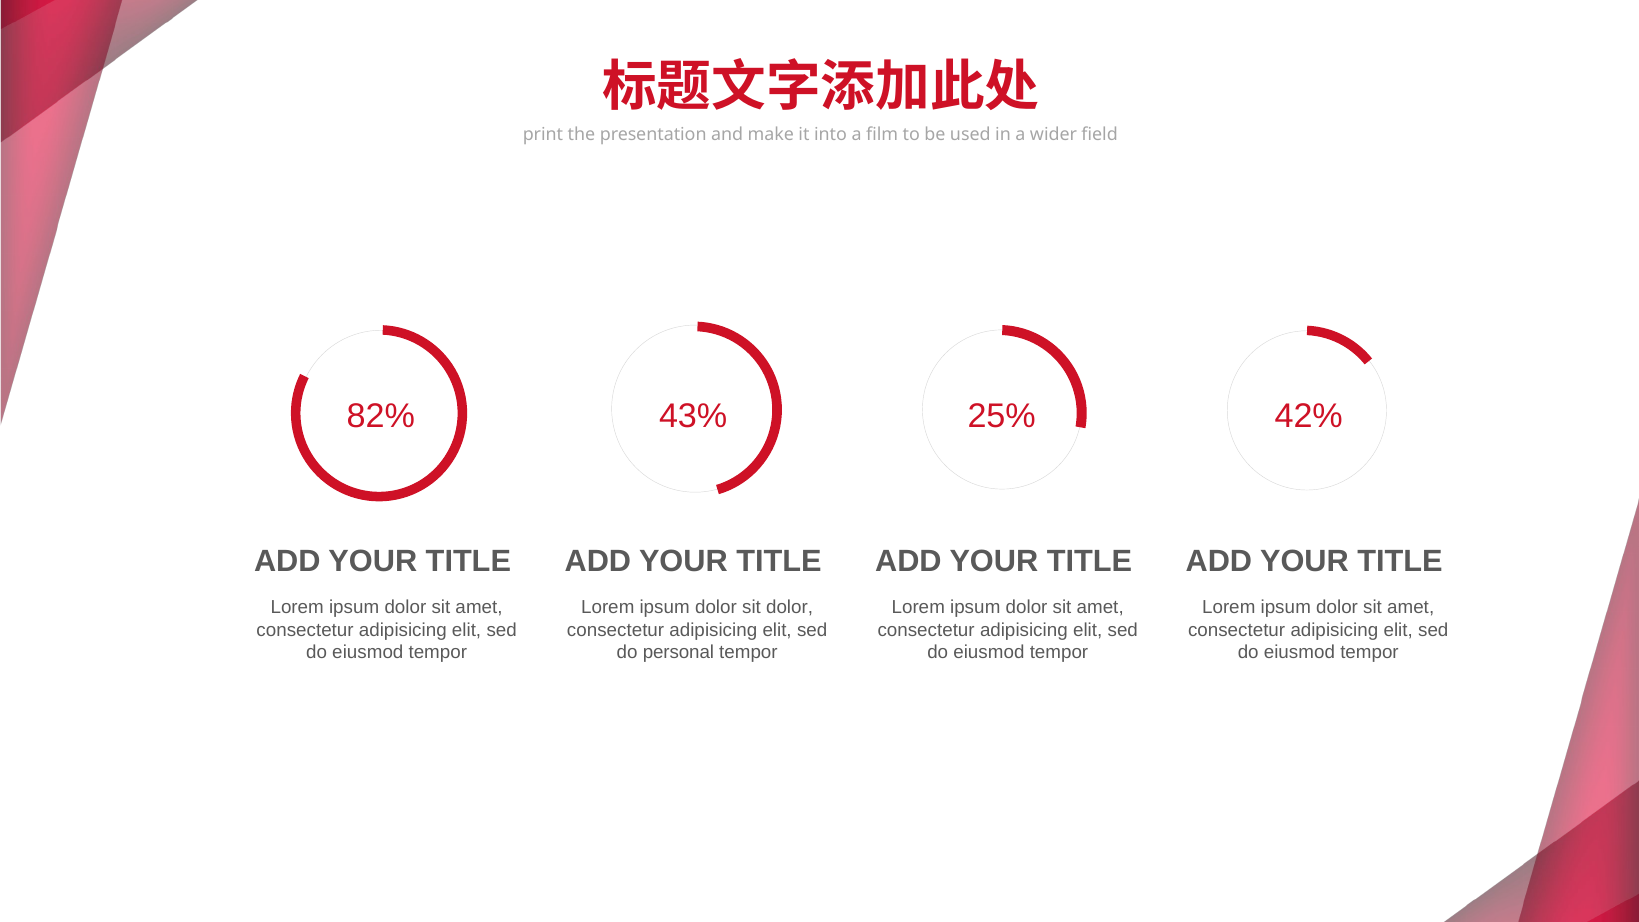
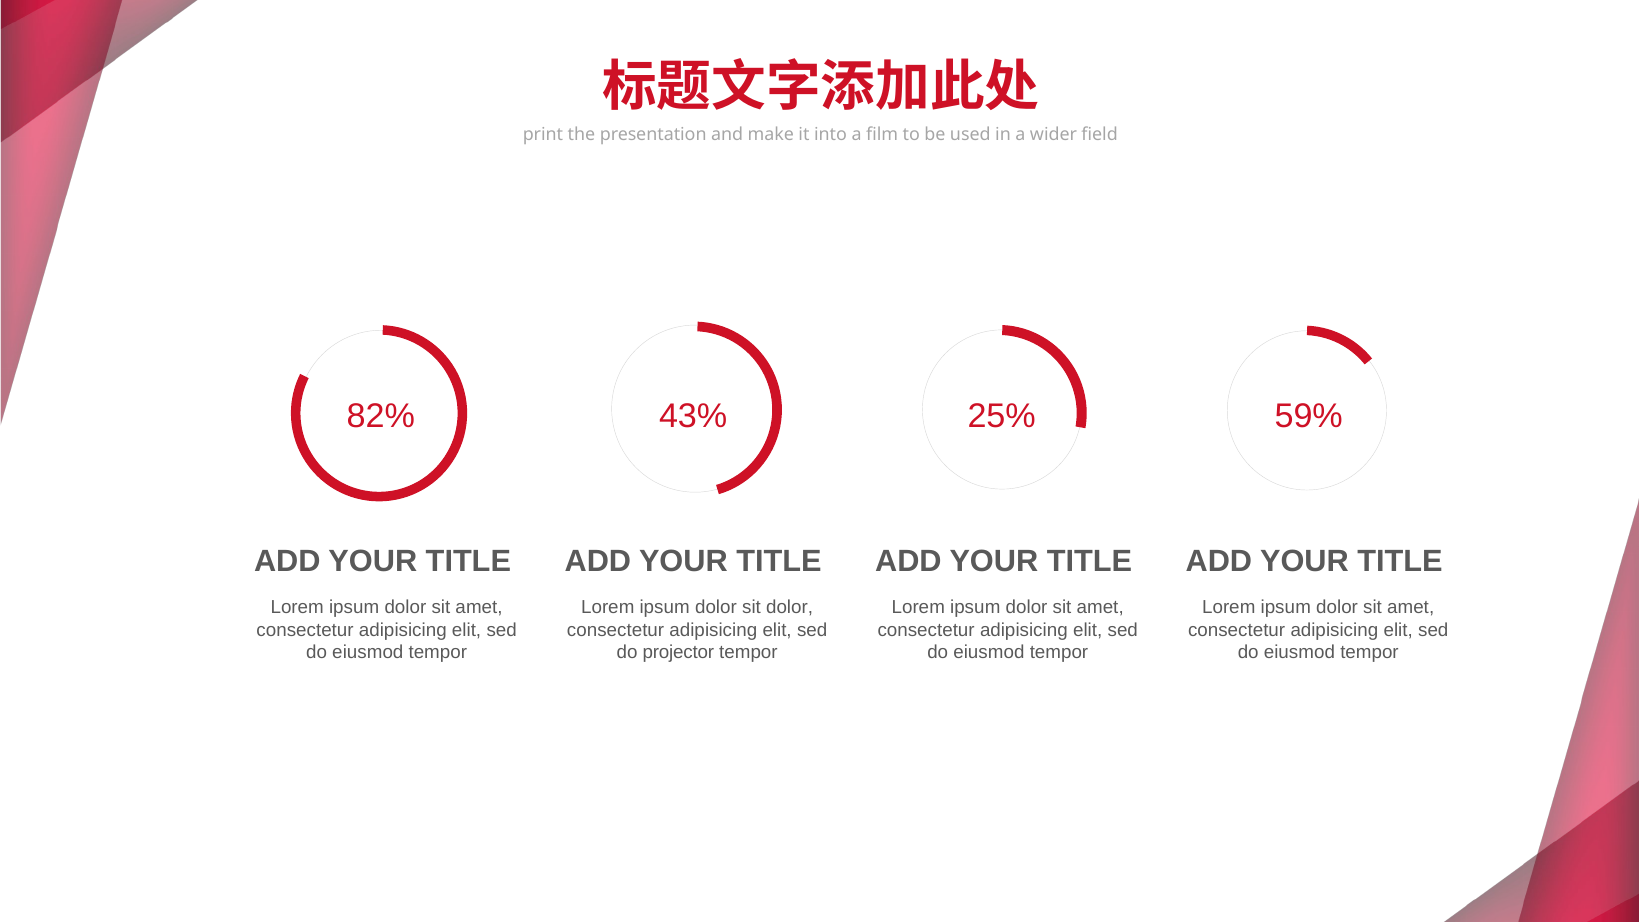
42%: 42% -> 59% (1309, 416)
personal: personal -> projector (678, 652)
